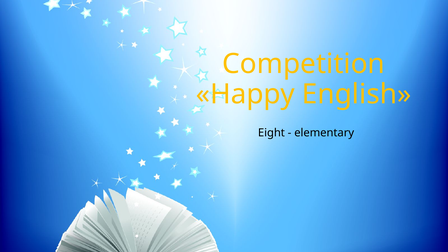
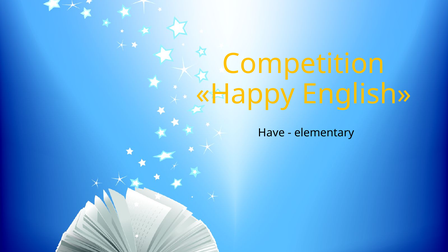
Eight: Eight -> Have (271, 133)
